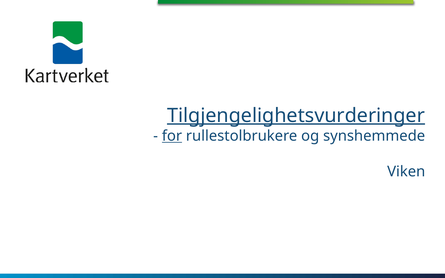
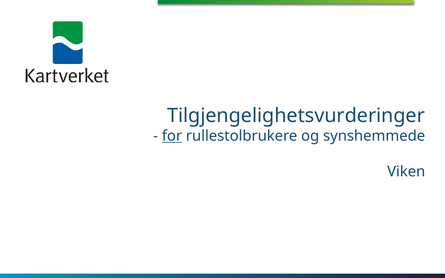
Tilgjengelighetsvurderinger underline: present -> none (296, 116)
